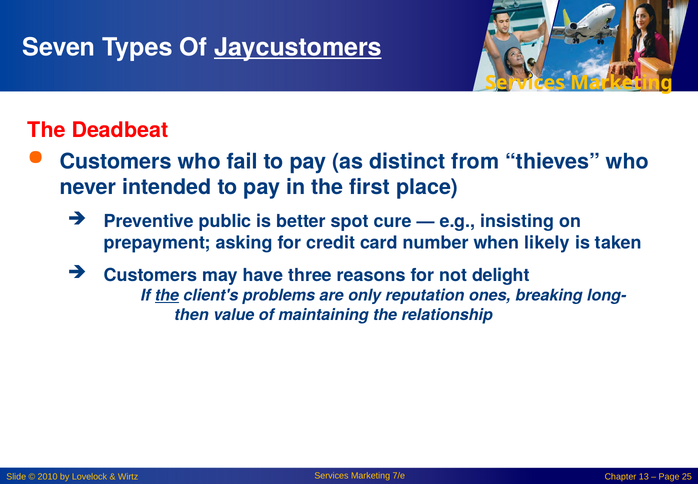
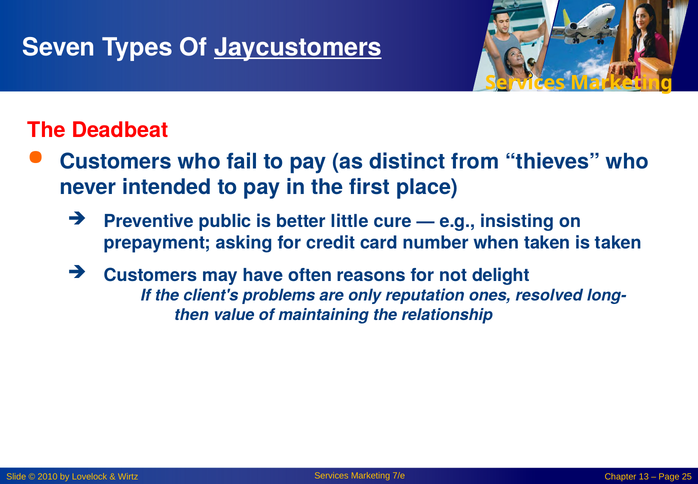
spot: spot -> little (350, 221)
when likely: likely -> taken (547, 243)
three: three -> often (310, 275)
the underline: present -> none (167, 295)
breaking: breaking -> resolved (549, 295)
